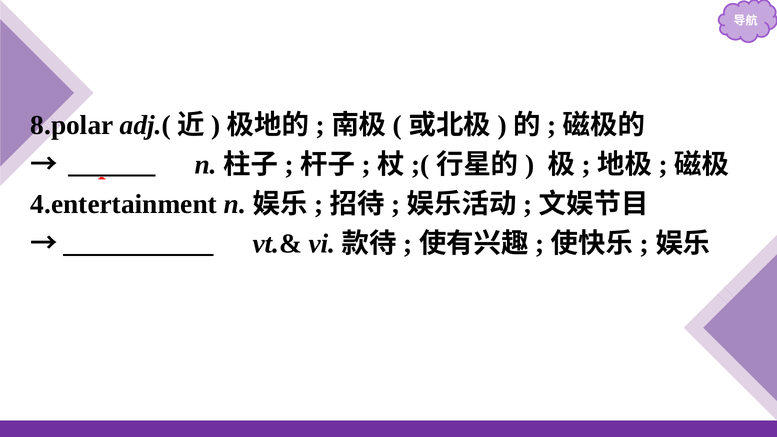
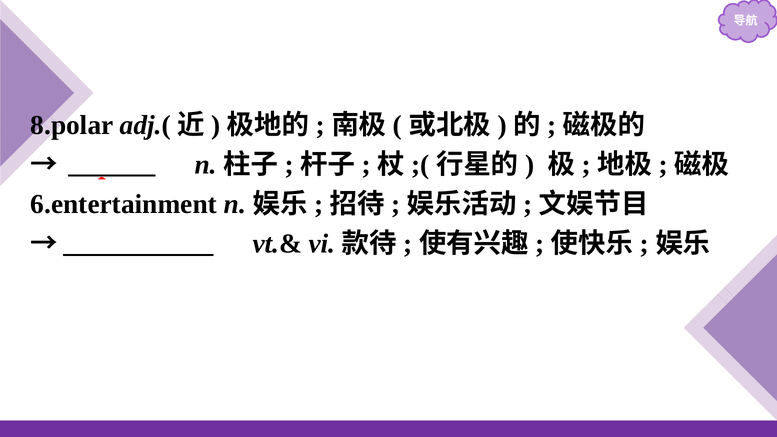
4.entertainment: 4.entertainment -> 6.entertainment (124, 204)
